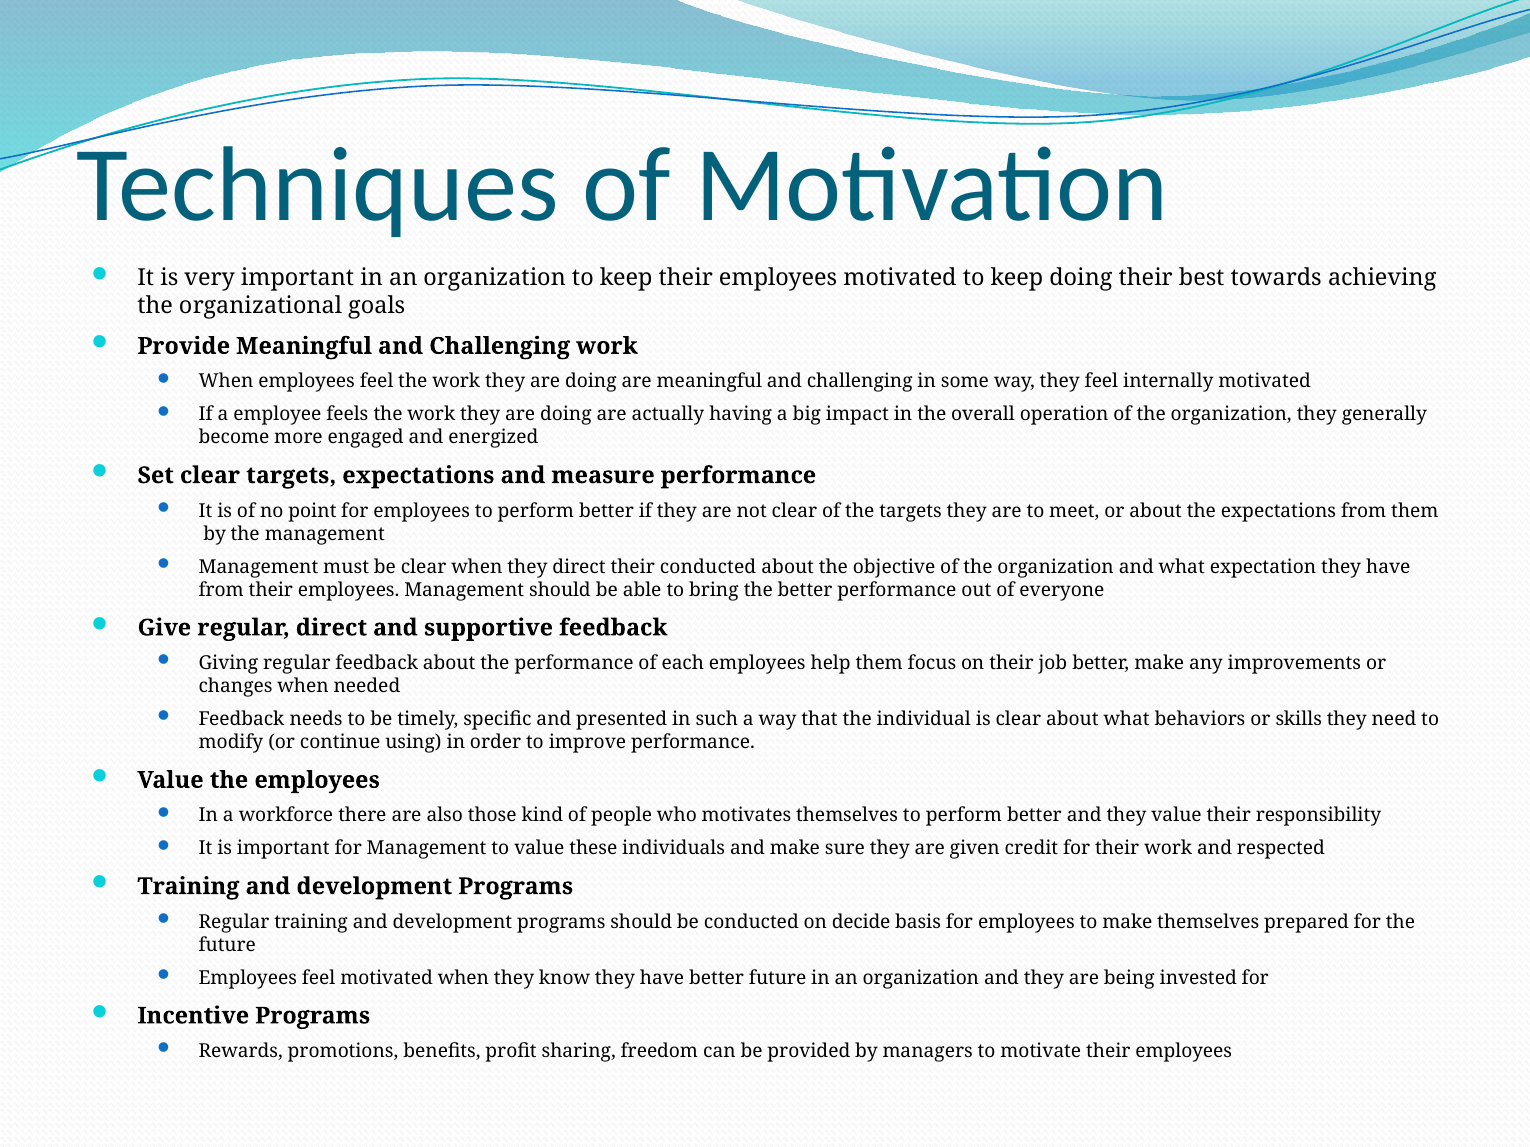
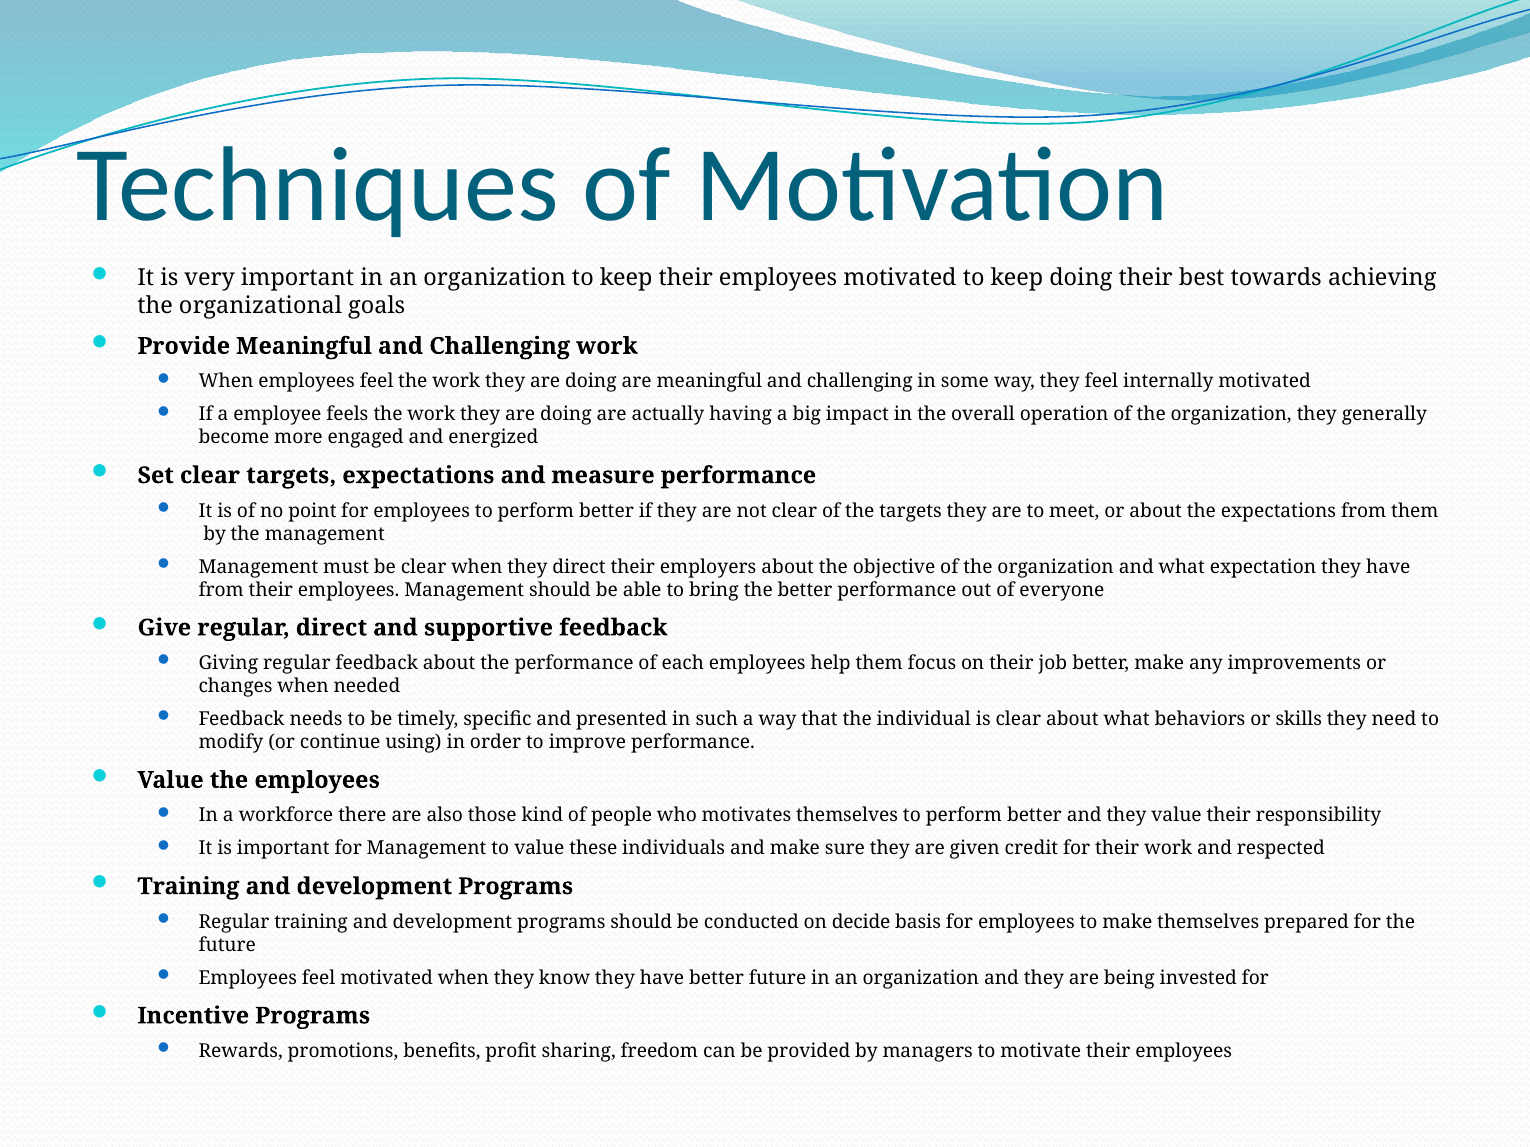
their conducted: conducted -> employers (708, 567)
